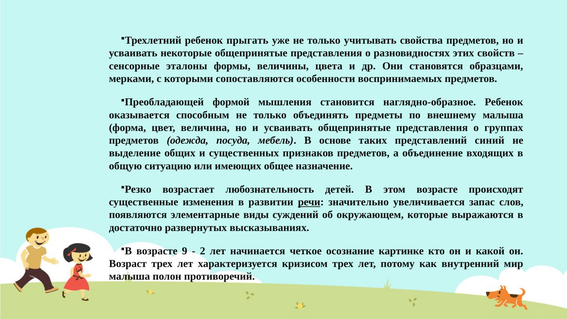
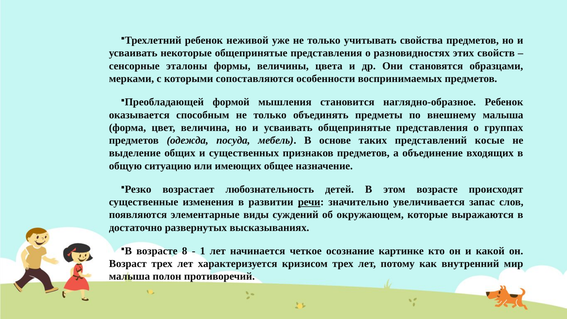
прыгать: прыгать -> неживой (247, 40)
синий: синий -> косые (490, 140)
9: 9 -> 8 (185, 251)
2: 2 -> 1 (203, 251)
